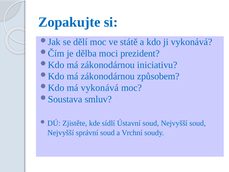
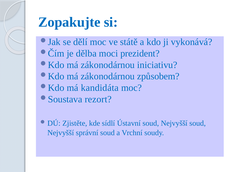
má vykonává: vykonává -> kandidáta (100, 88)
smluv: smluv -> rezort (98, 99)
